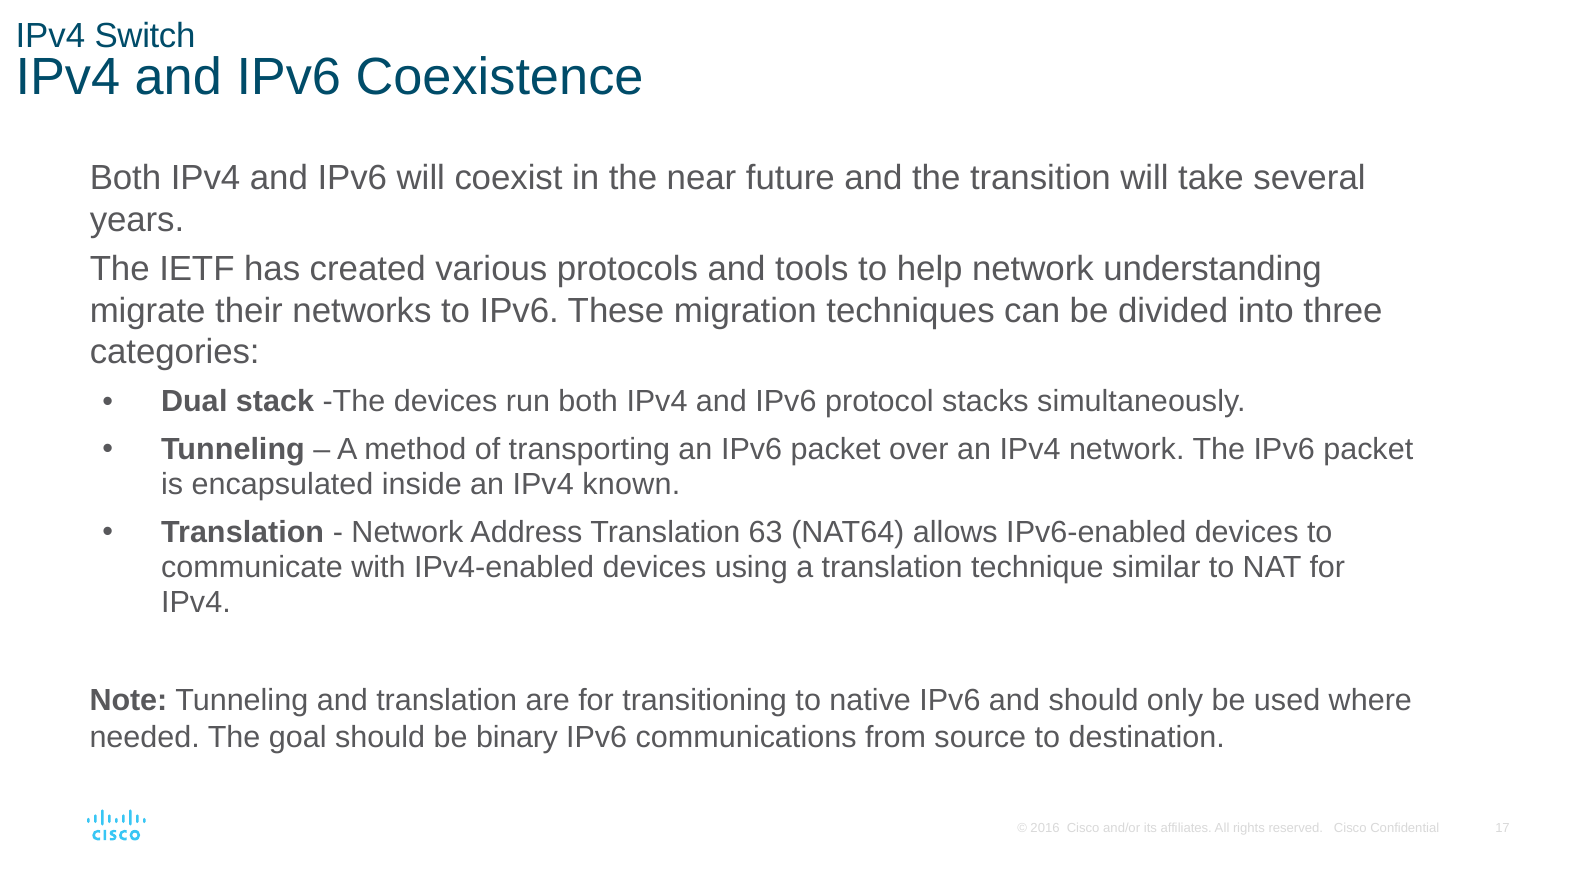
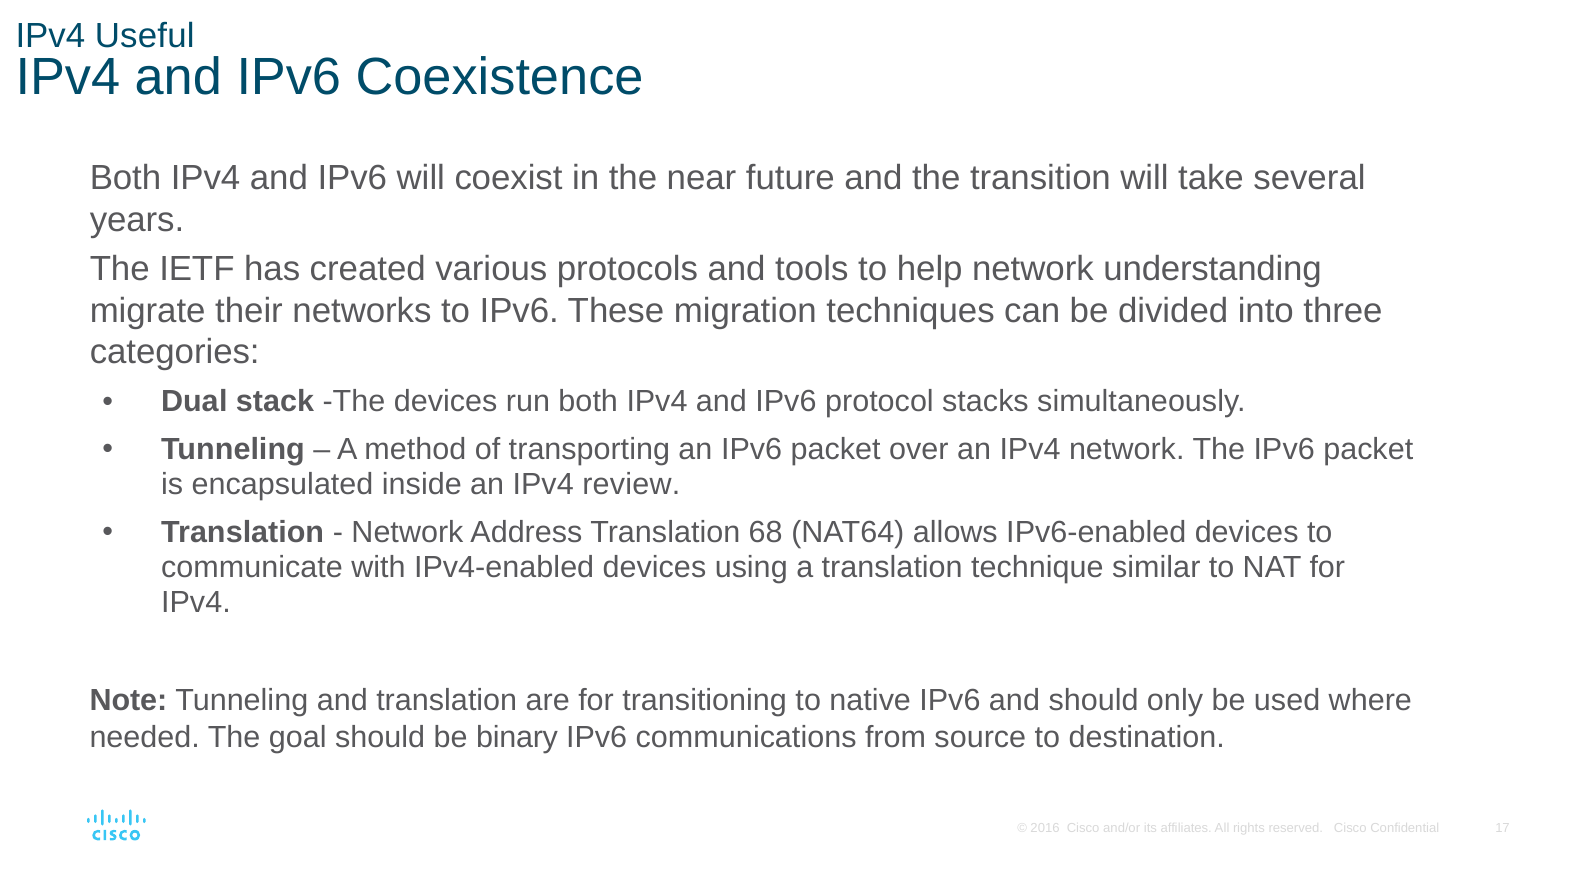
Switch: Switch -> Useful (145, 36)
known: known -> review (631, 484)
63: 63 -> 68 (766, 532)
